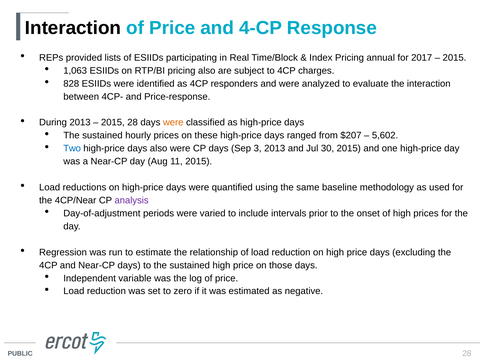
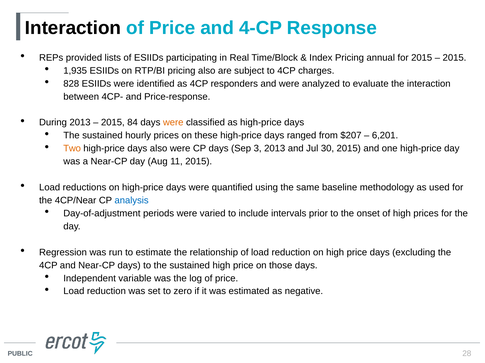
for 2017: 2017 -> 2015 (422, 58)
1,063: 1,063 -> 1,935 (75, 71)
2015 28: 28 -> 84 (133, 123)
5,602: 5,602 -> 6,201 (385, 136)
Two colour: blue -> orange (72, 149)
analysis colour: purple -> blue (132, 201)
